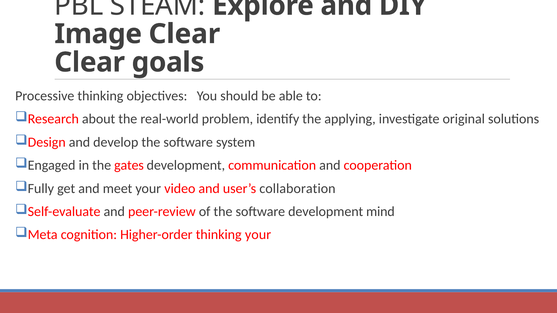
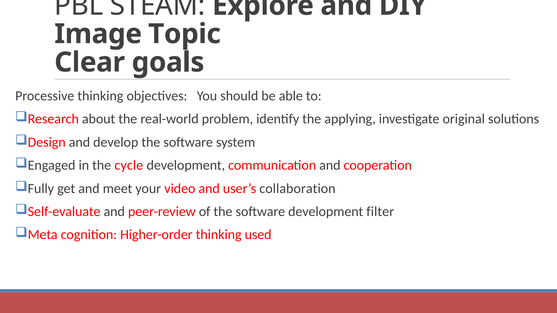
Image Clear: Clear -> Topic (185, 34)
gates: gates -> cycle (129, 165)
mind: mind -> filter (380, 212)
thinking your: your -> used (258, 235)
